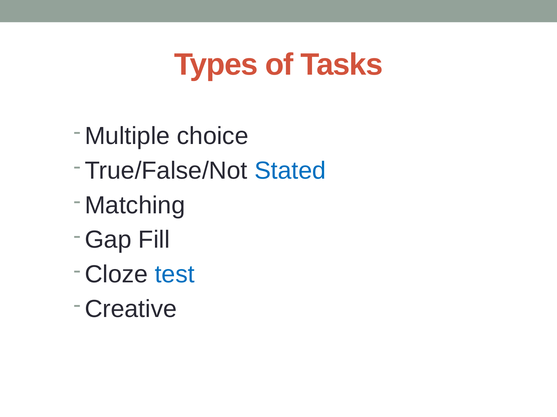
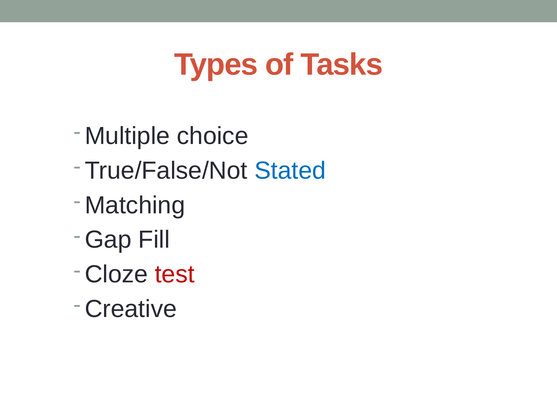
test colour: blue -> red (175, 275)
